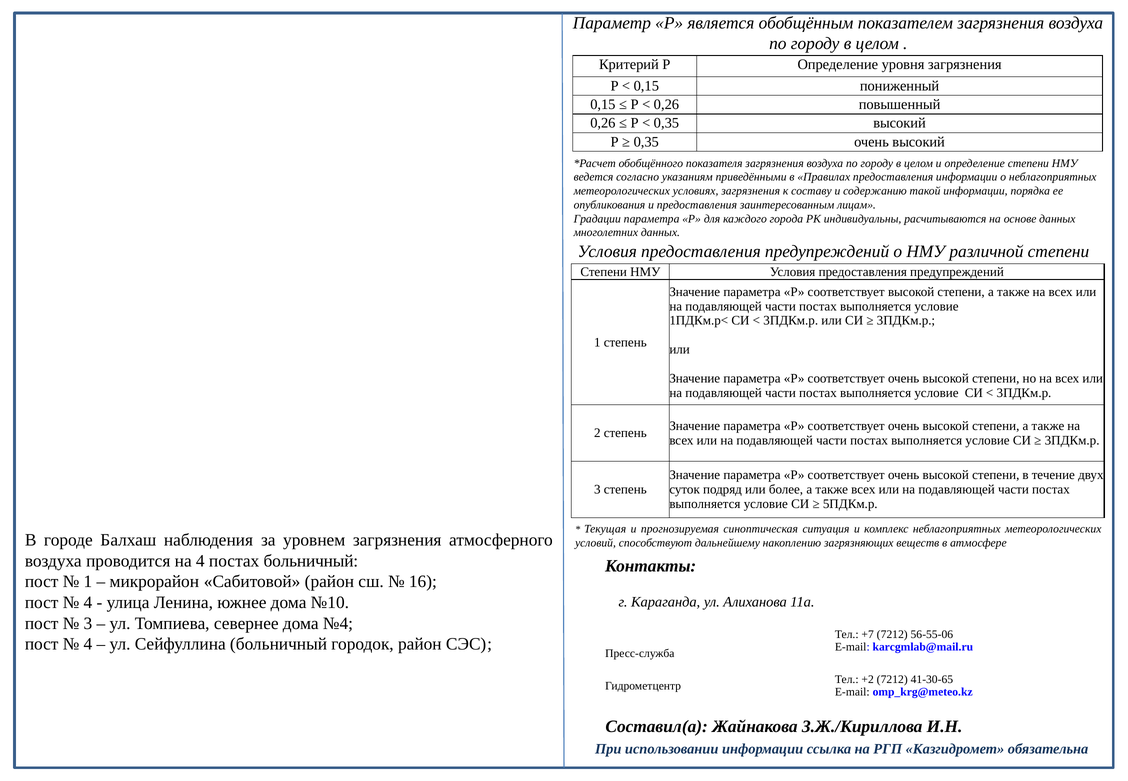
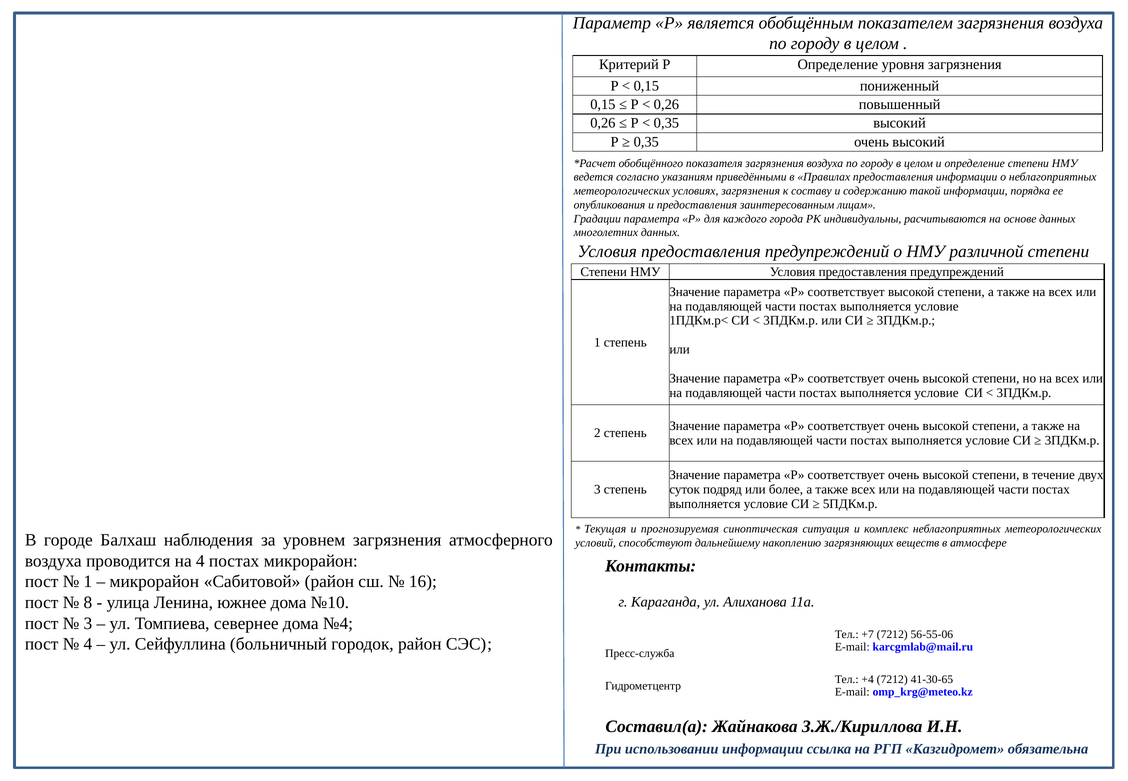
постах больничный: больничный -> микрорайон (311, 561)
4: 4 -> 8 (88, 602)
+2: +2 -> +4 (868, 679)
